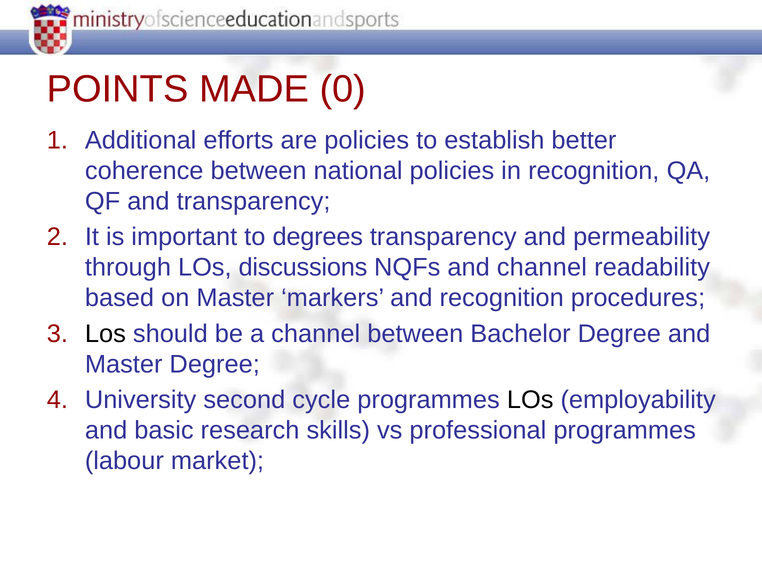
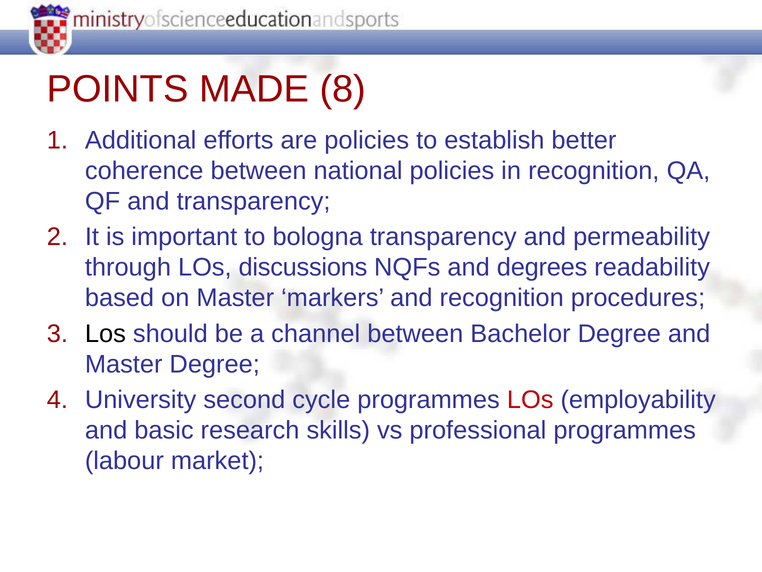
0: 0 -> 8 (343, 89)
degrees: degrees -> bologna (318, 237)
and channel: channel -> degrees (542, 267)
LOs colour: black -> red (530, 399)
